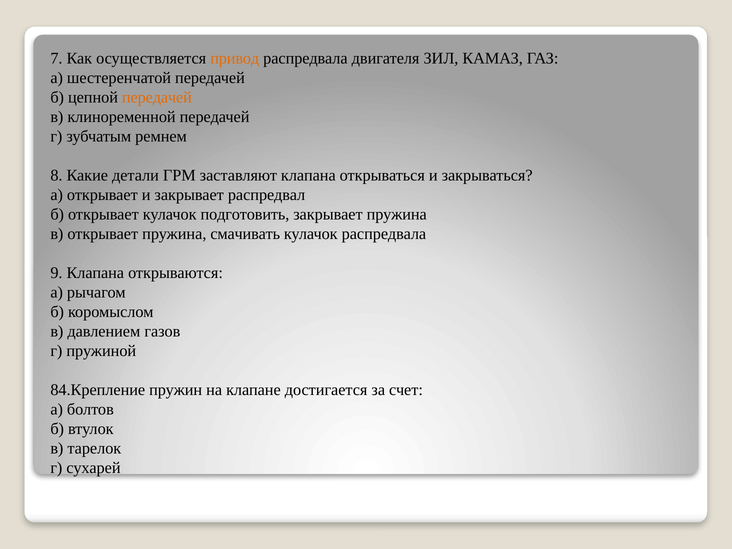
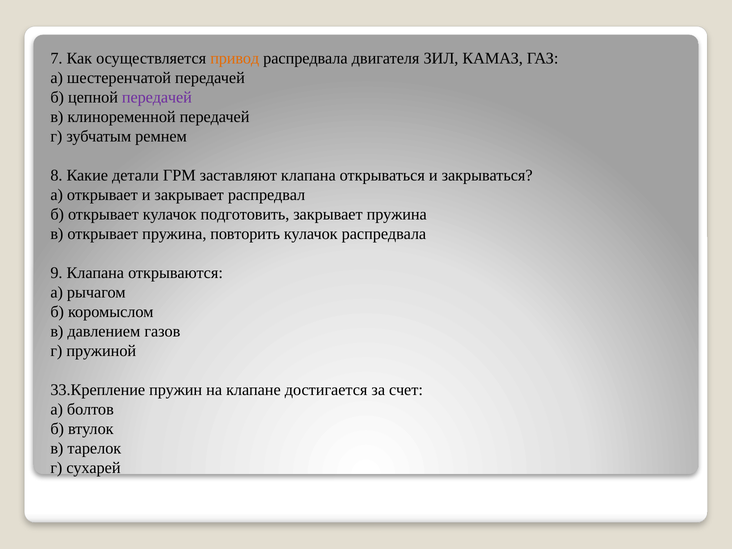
передачей colour: orange -> purple (157, 97)
смачивать: смачивать -> повторить (245, 234)
84.Крепление: 84.Крепление -> 33.Крепление (98, 390)
